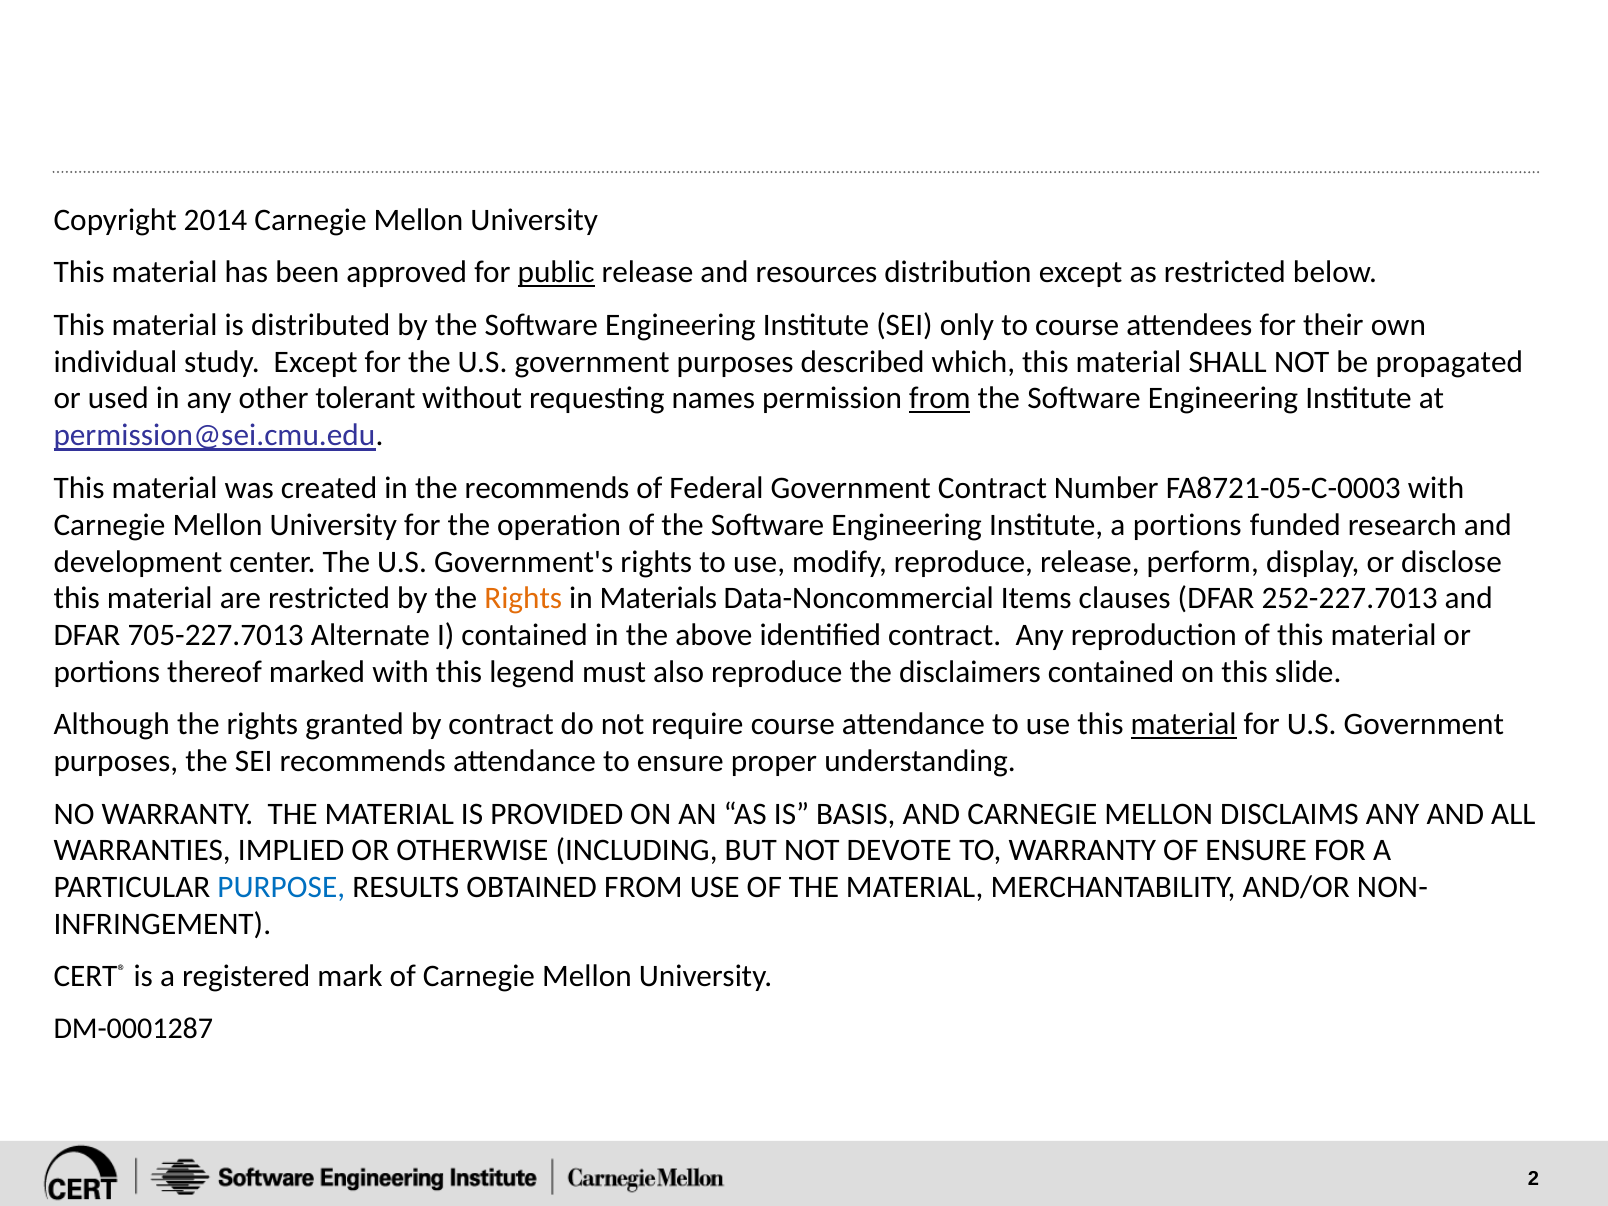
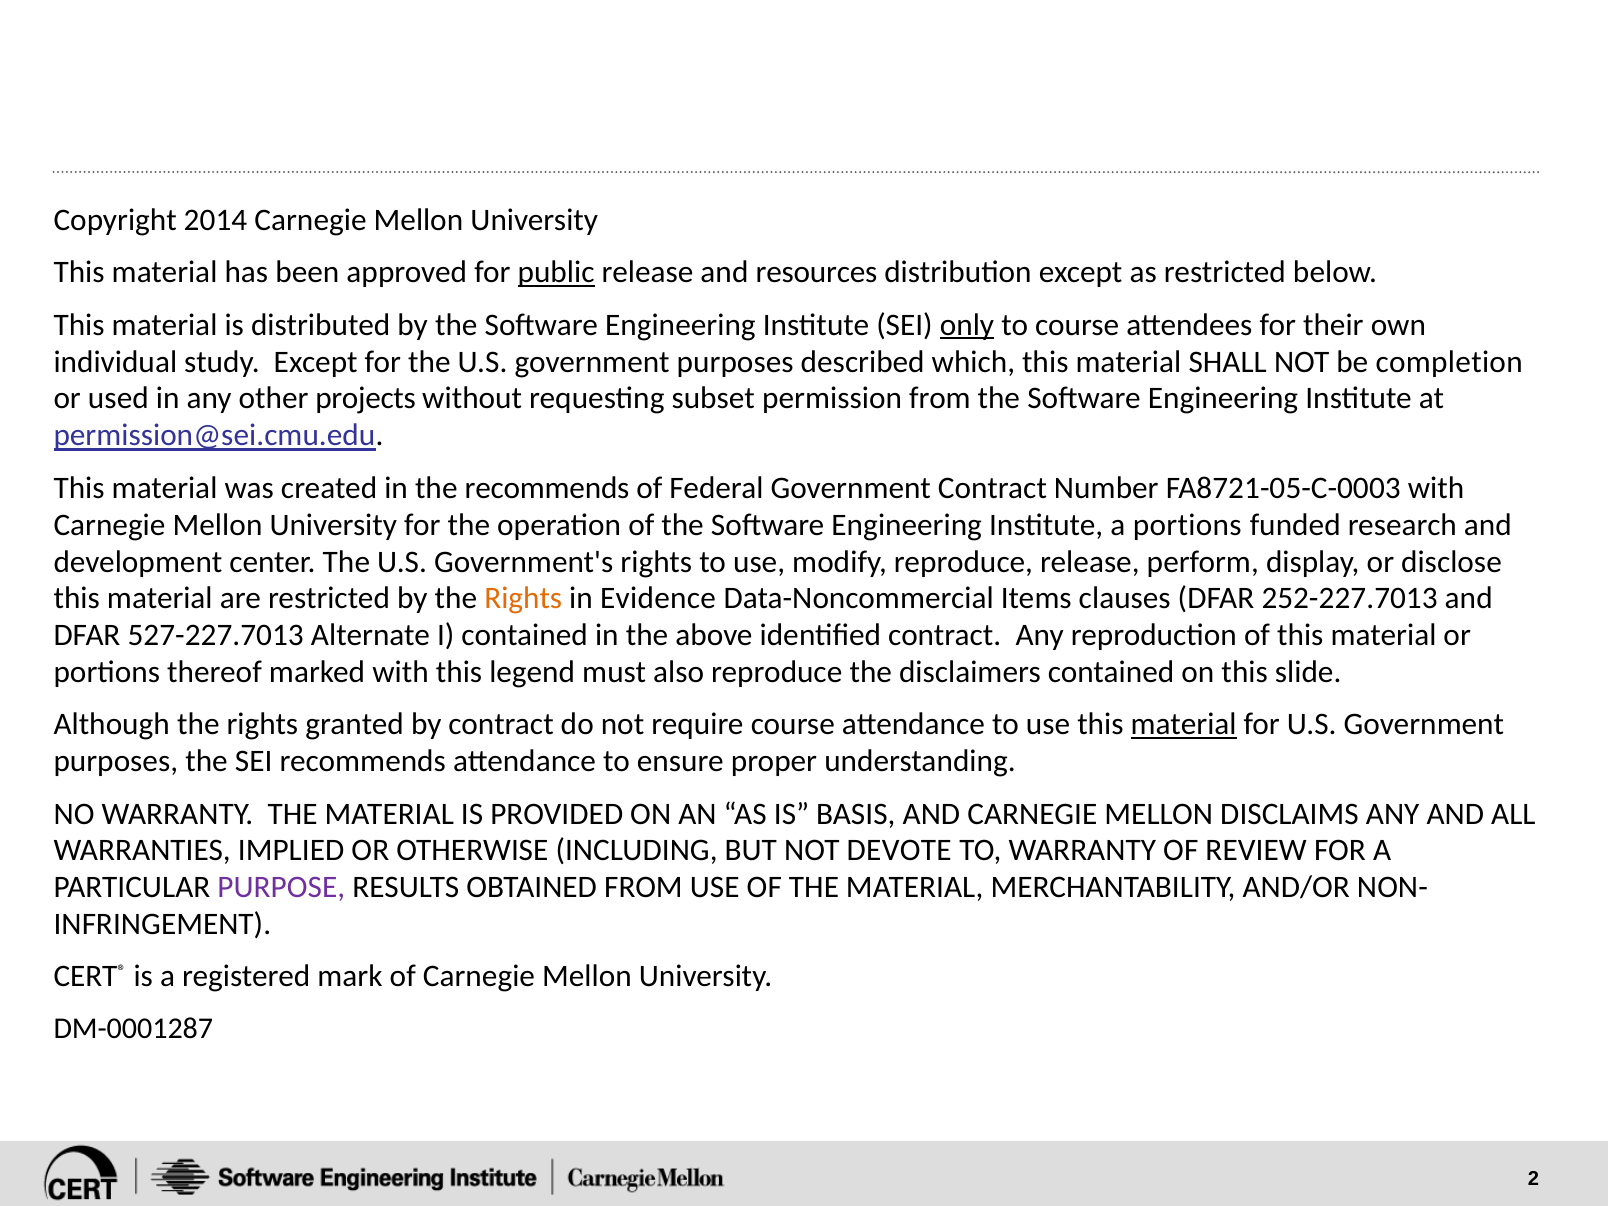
only underline: none -> present (967, 325)
propagated: propagated -> completion (1449, 362)
tolerant: tolerant -> projects (366, 399)
names: names -> subset (713, 399)
from underline: present -> none (940, 399)
Materials: Materials -> Evidence (658, 599)
705-227.7013: 705-227.7013 -> 527-227.7013 (216, 635)
OF ENSURE: ENSURE -> REVIEW (1256, 851)
PURPOSE colour: blue -> purple (281, 887)
